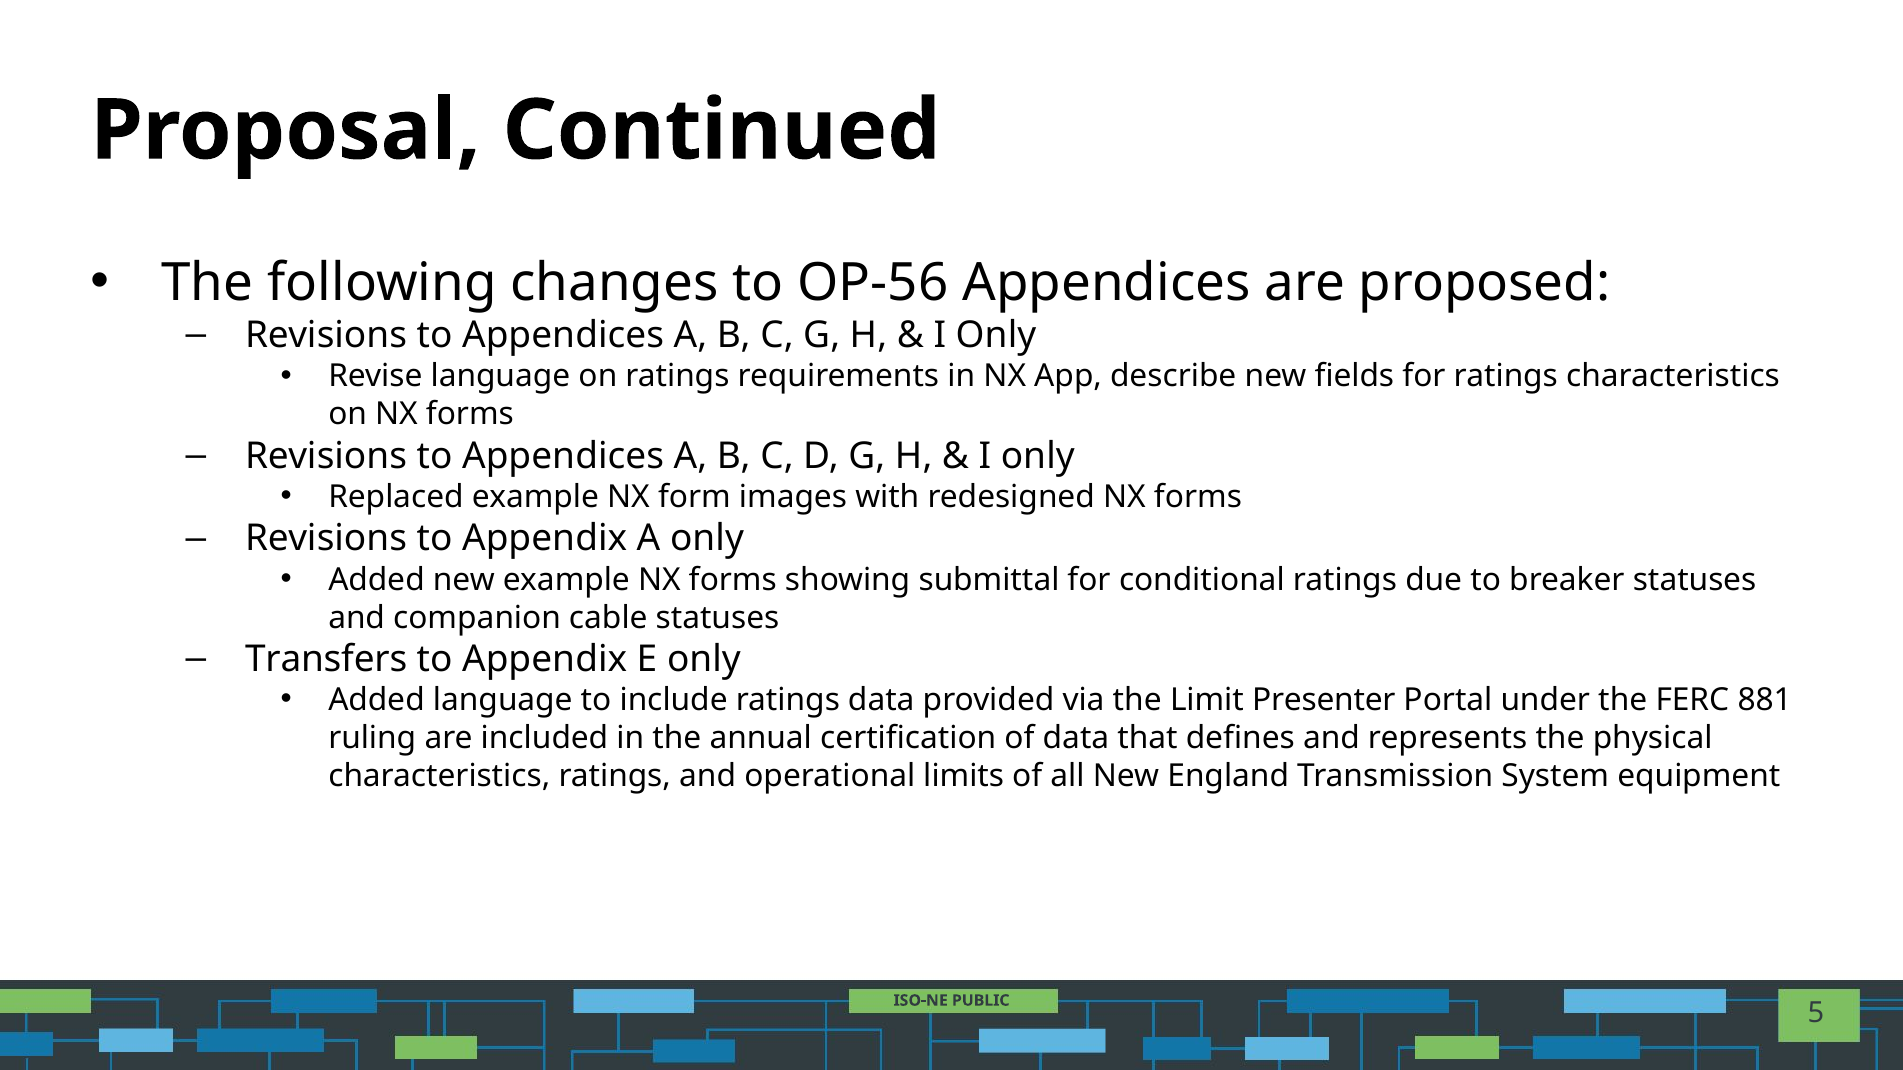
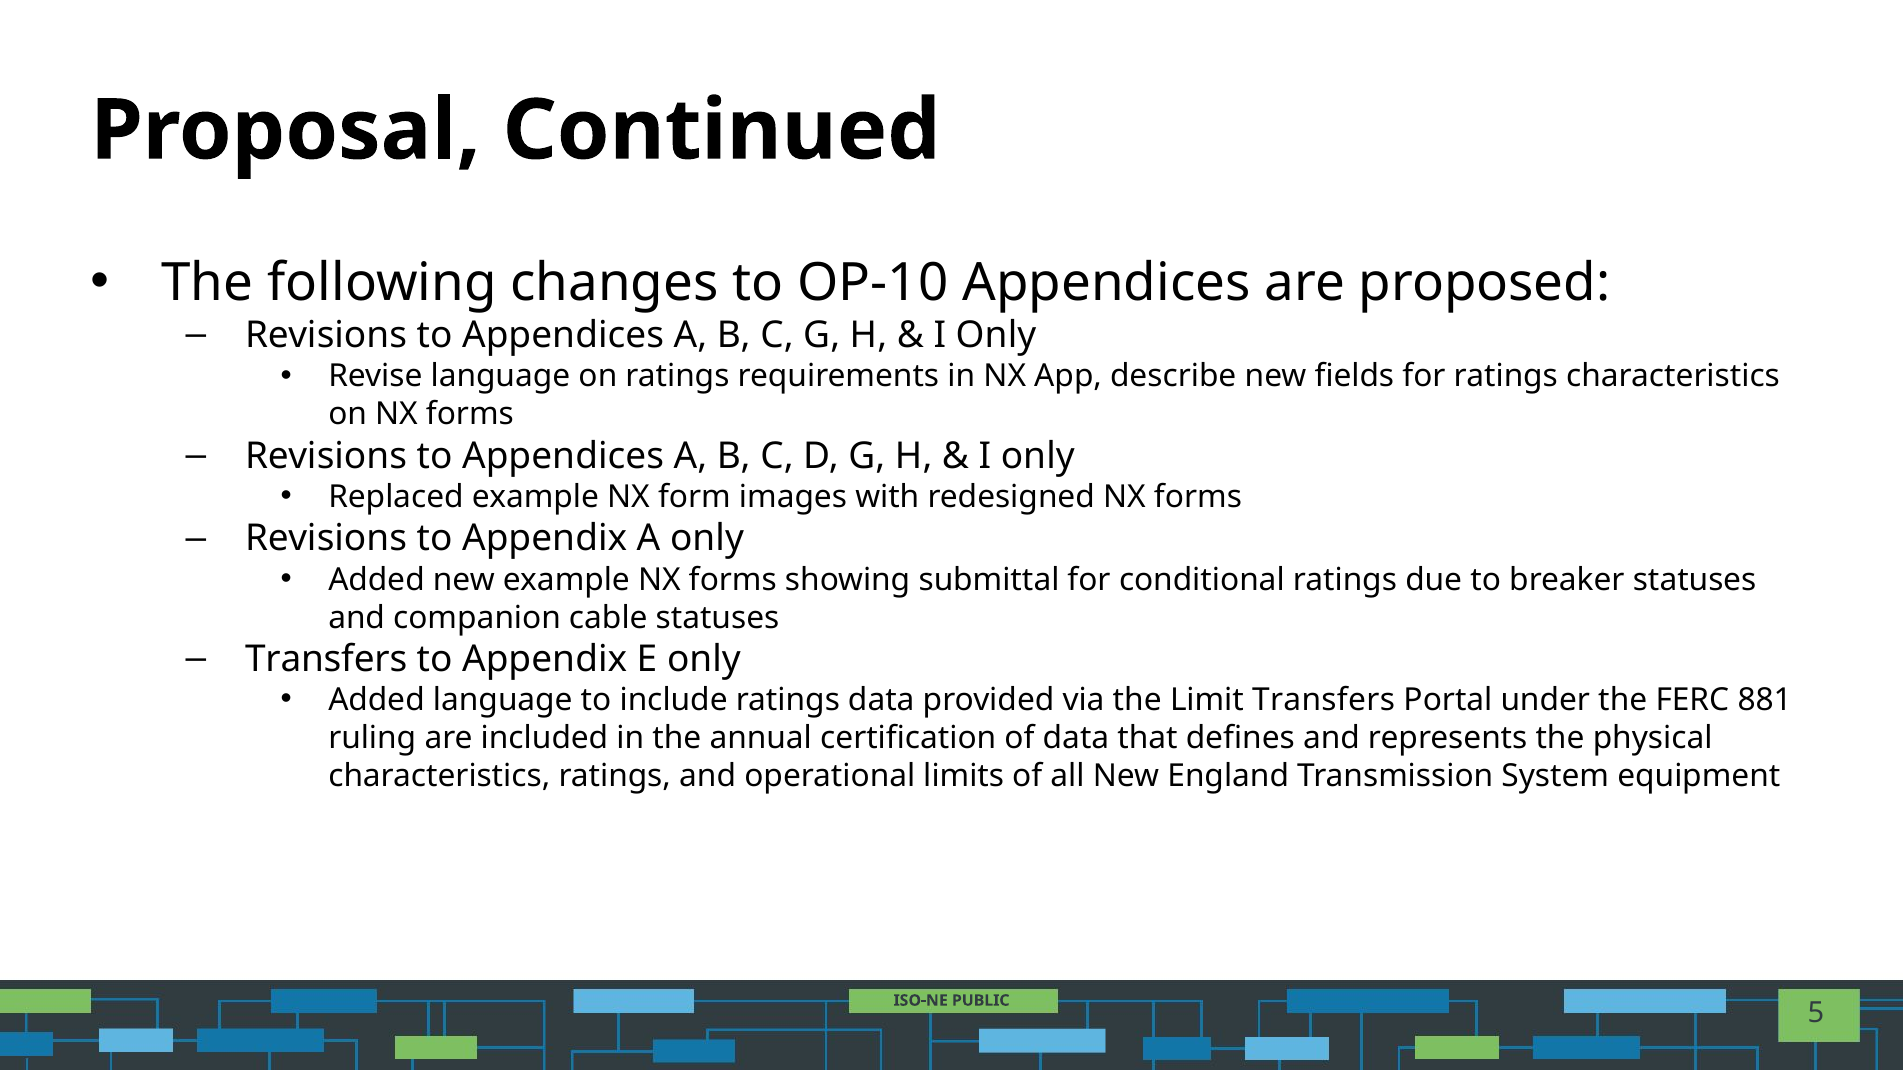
OP-56: OP-56 -> OP-10 (873, 283)
Limit Presenter: Presenter -> Transfers (1324, 700)
